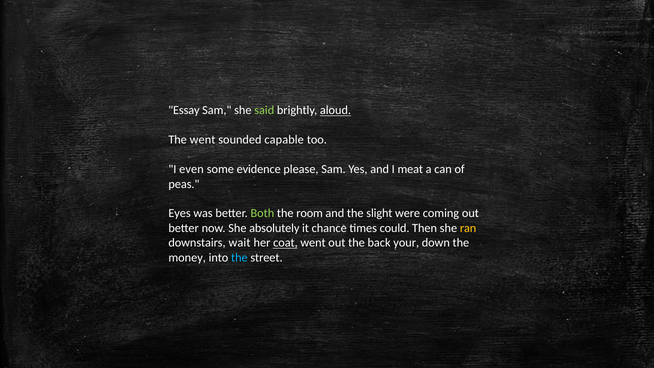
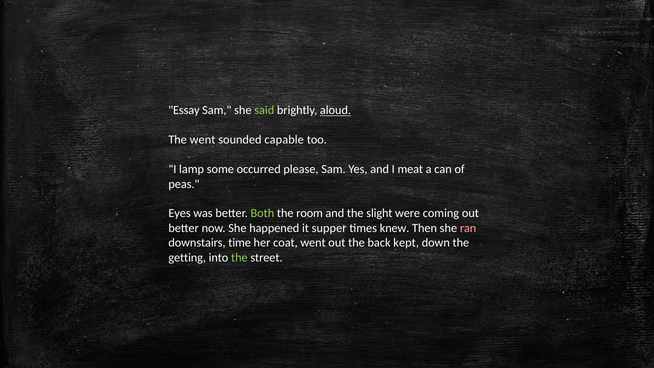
even: even -> lamp (192, 169)
evidence: evidence -> occurred (259, 169)
absolutely: absolutely -> happened (274, 228)
chance: chance -> supper (329, 228)
could: could -> knew (395, 228)
ran colour: yellow -> pink (468, 228)
wait: wait -> time (240, 243)
coat underline: present -> none (285, 243)
your: your -> kept (406, 243)
money: money -> getting (187, 258)
the colour: light blue -> light green (239, 258)
